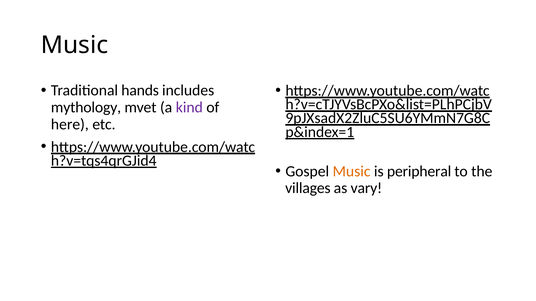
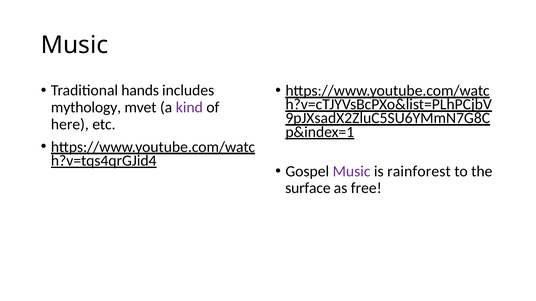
Music colour: orange -> purple (352, 172)
peripheral: peripheral -> rainforest (419, 172)
villages: villages -> surface (308, 188)
vary: vary -> free (366, 188)
